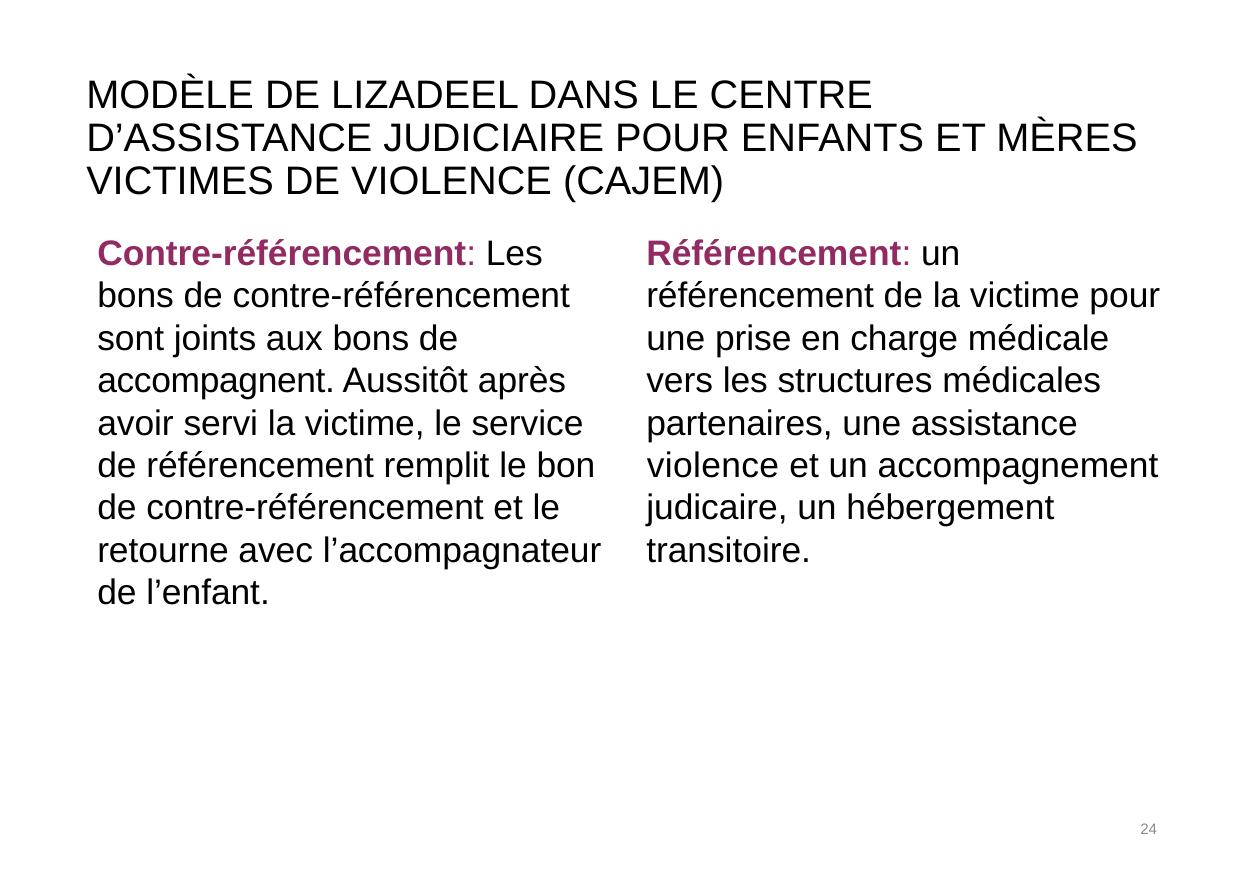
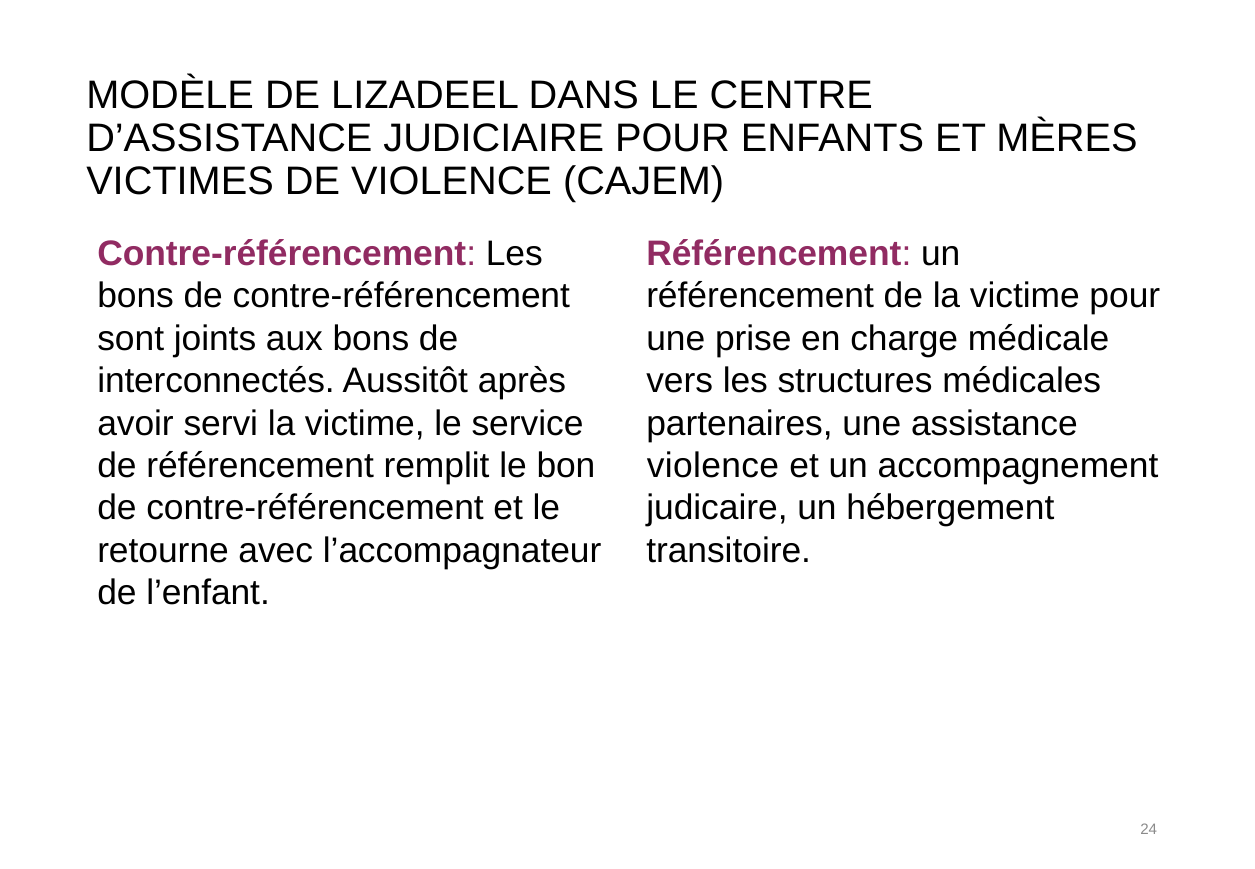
accompagnent: accompagnent -> interconnectés (216, 381)
